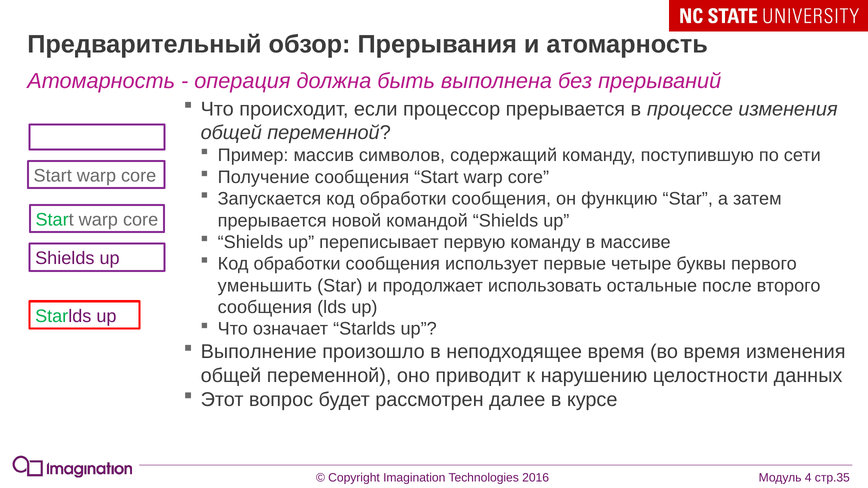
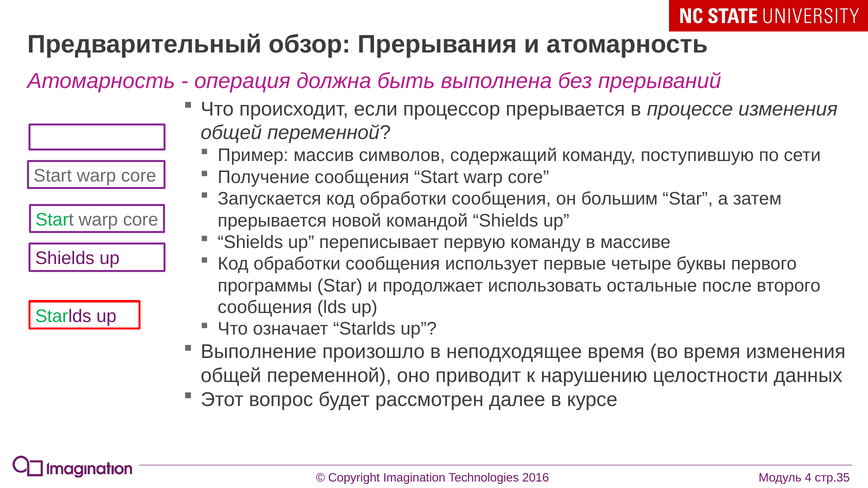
функцию: функцию -> большим (619, 199)
уменьшить: уменьшить -> программы (265, 286)
